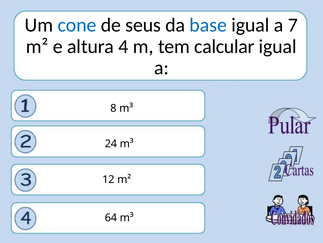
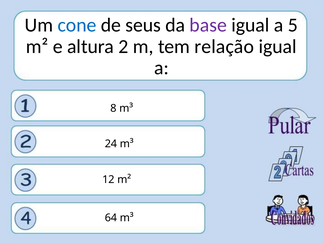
base colour: blue -> purple (208, 25)
7: 7 -> 5 (293, 25)
4: 4 -> 2 (123, 46)
calcular: calcular -> relação (224, 46)
